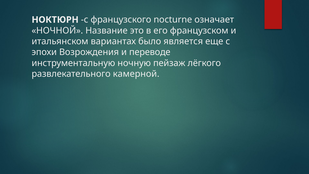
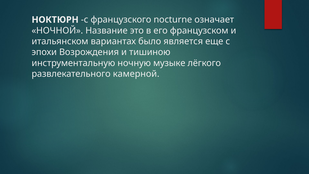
переводе: переводе -> тишиною (150, 52)
пейзаж: пейзаж -> музыке (169, 63)
